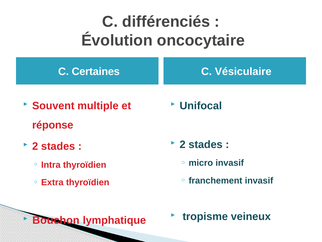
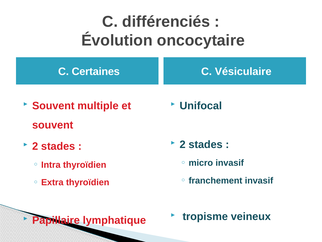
réponse: réponse -> souvent (53, 125)
Bouchon: Bouchon -> Papillaire (56, 220)
